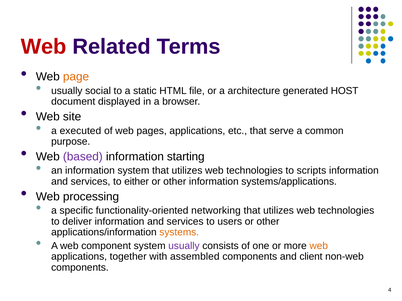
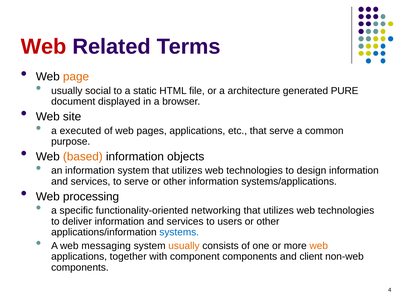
HOST: HOST -> PURE (345, 91)
based colour: purple -> orange (83, 157)
starting: starting -> objects (186, 157)
scripts: scripts -> design (311, 171)
to either: either -> serve (137, 182)
systems colour: orange -> blue (179, 233)
component: component -> messaging (106, 246)
usually colour: purple -> orange (184, 246)
assembled: assembled -> component (195, 257)
